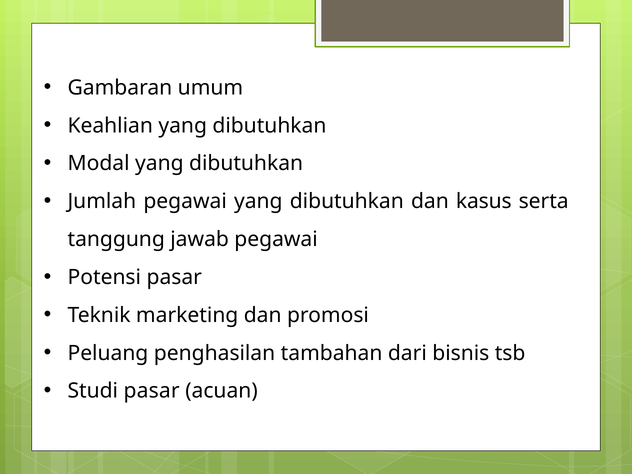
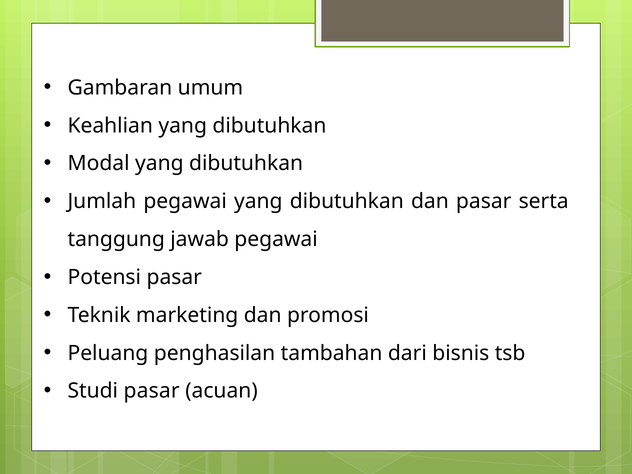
dan kasus: kasus -> pasar (484, 201)
